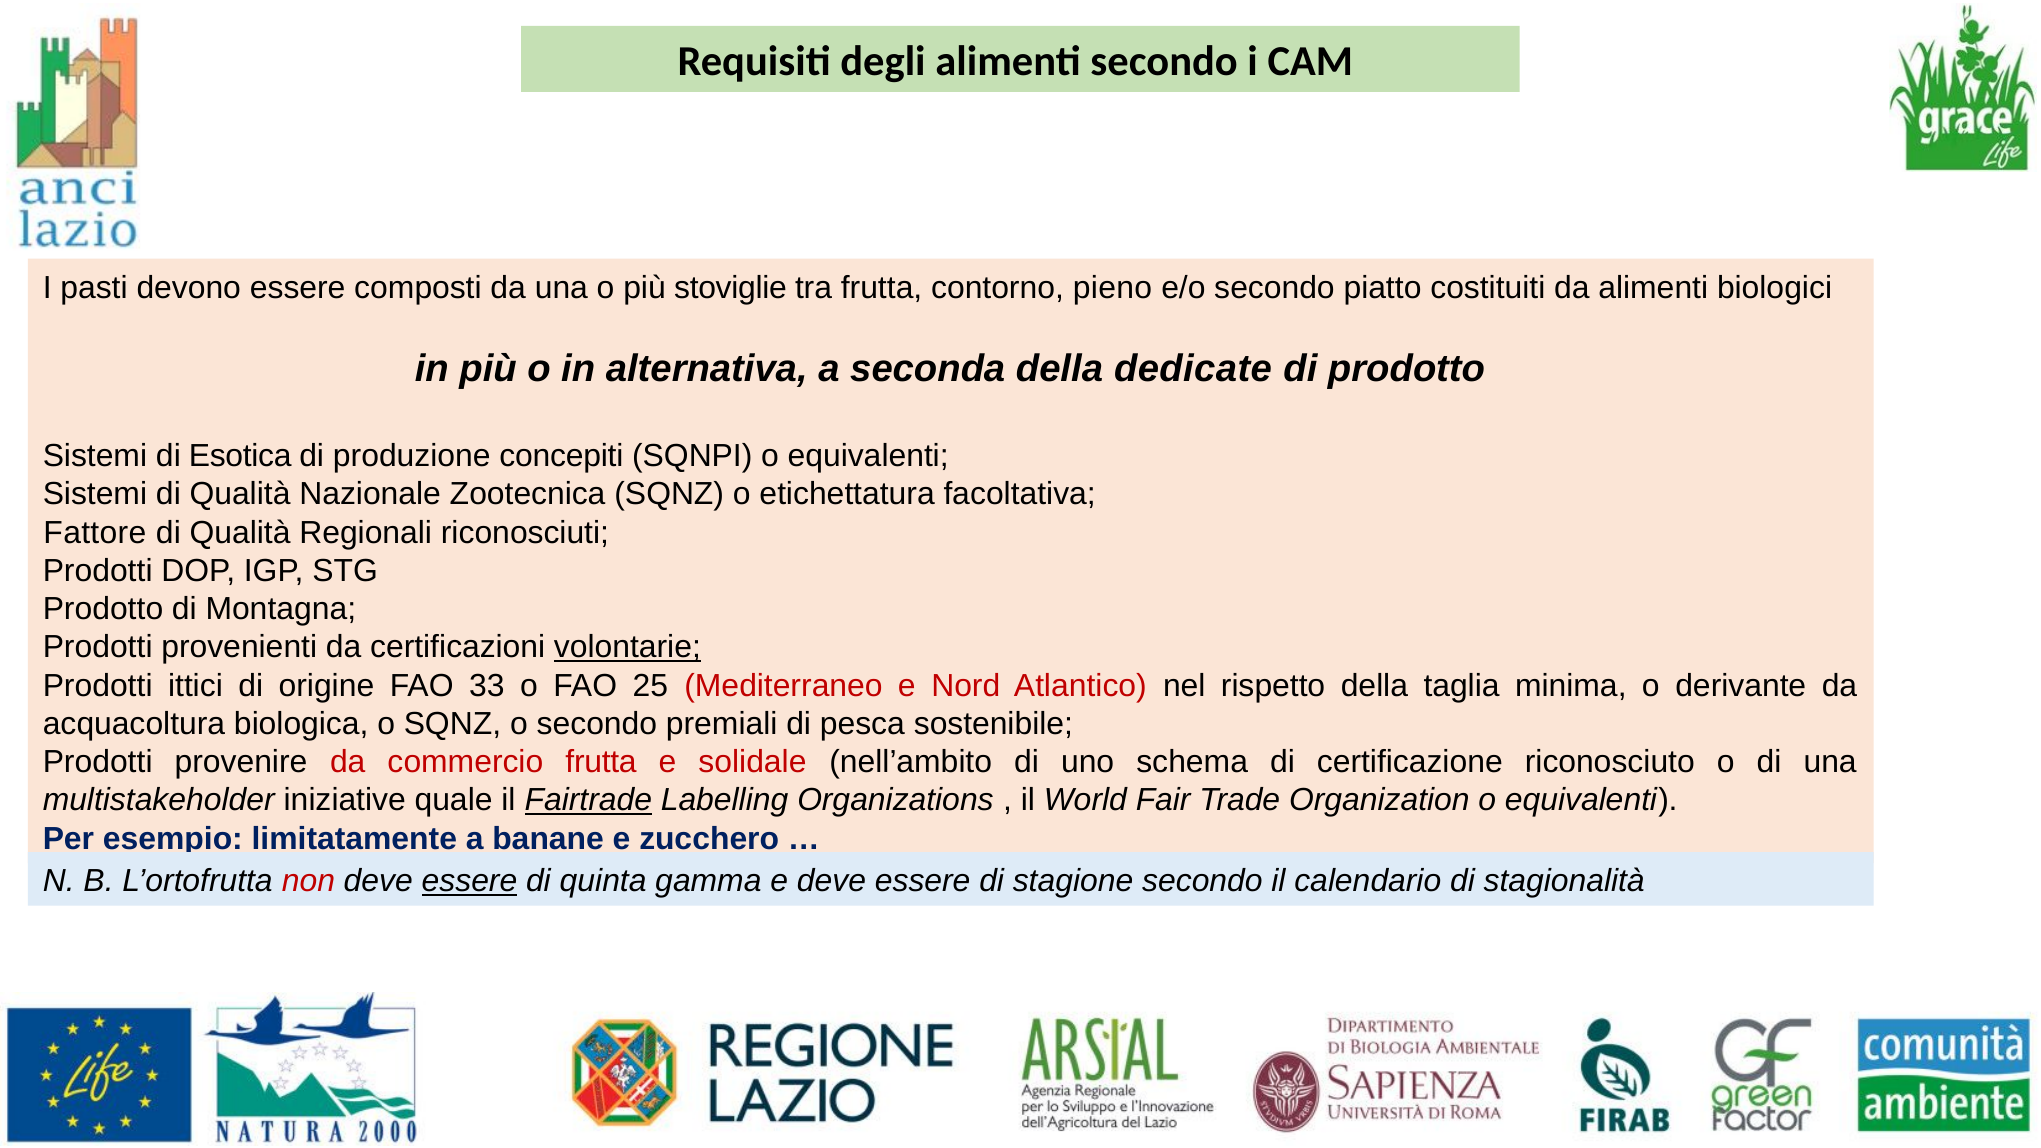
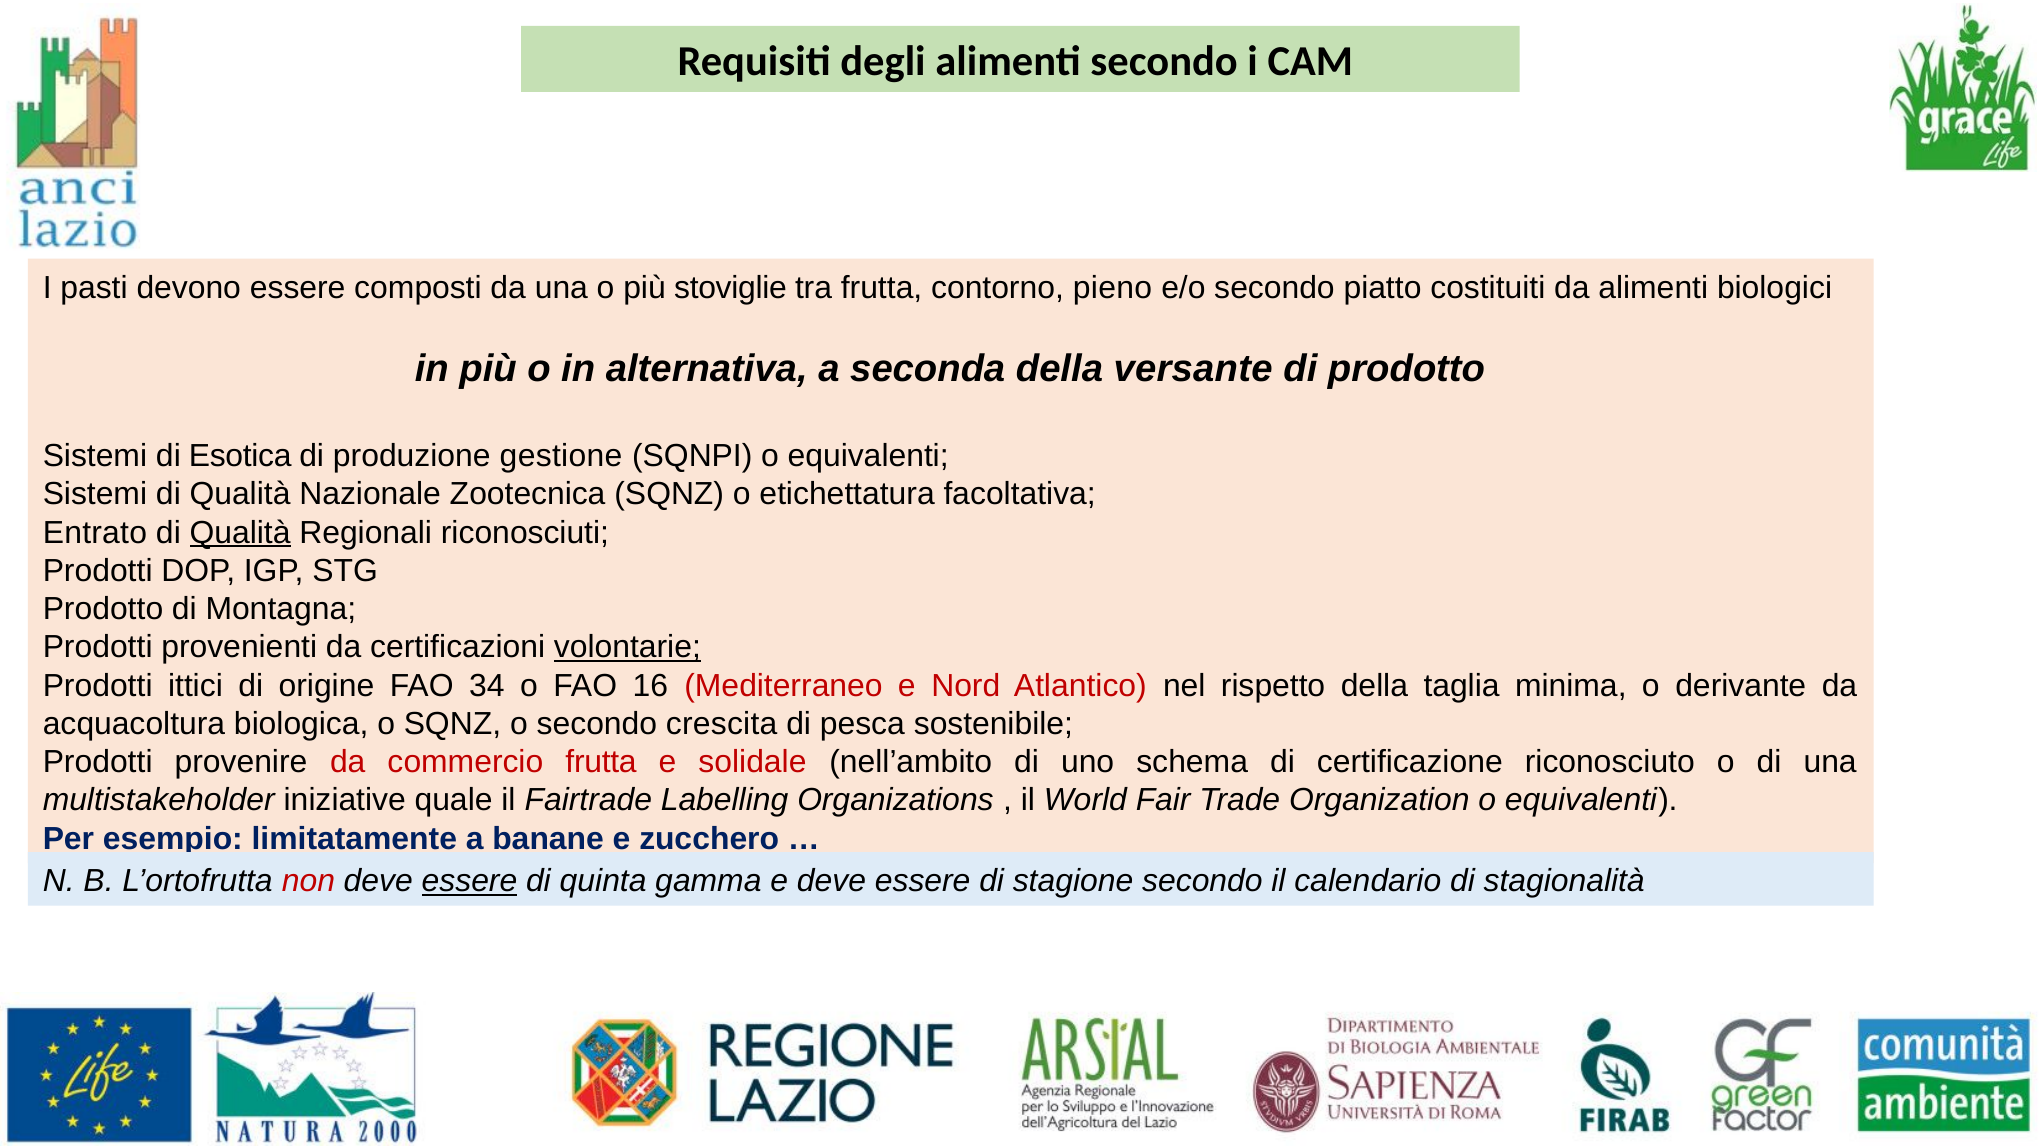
dedicate: dedicate -> versante (1193, 368)
concepiti: concepiti -> gestione (561, 456)
Fattore: Fattore -> Entrato (95, 533)
Qualità underline: none -> present (240, 533)
33: 33 -> 34 (487, 686)
25: 25 -> 16 (650, 686)
premiali: premiali -> crescita (722, 724)
Fairtrade underline: present -> none (588, 800)
